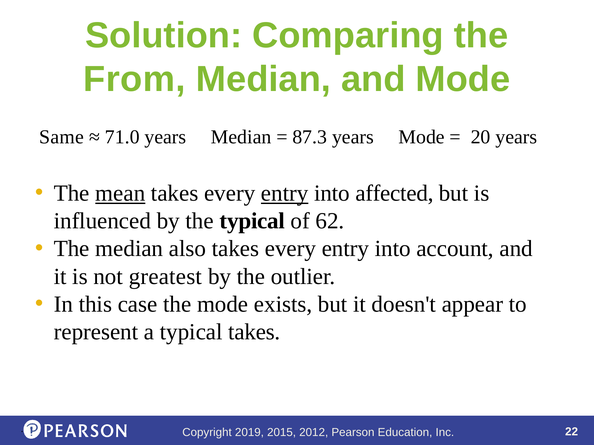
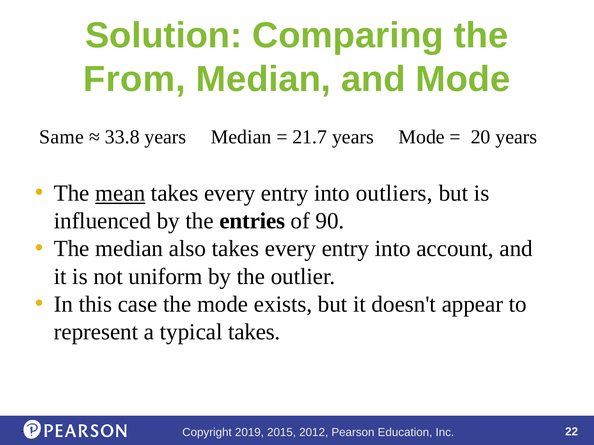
71.0: 71.0 -> 33.8 (122, 137)
87.3: 87.3 -> 21.7 (310, 137)
entry underline: present -> none (285, 193)
affected: affected -> outliers (394, 193)
the typical: typical -> entries (252, 221)
62: 62 -> 90 (330, 221)
greatest: greatest -> uniform (166, 277)
